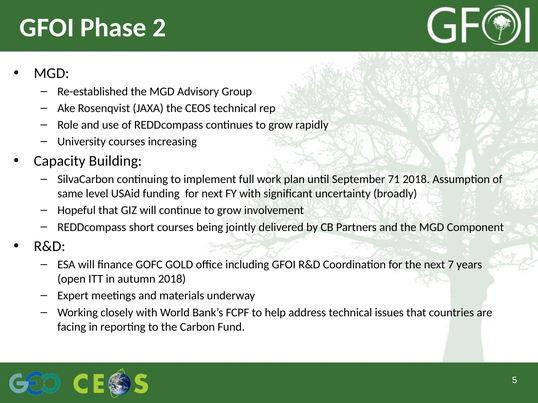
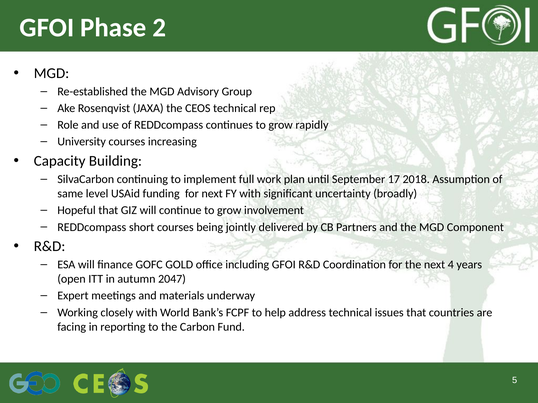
71: 71 -> 17 (394, 180)
7: 7 -> 4 (451, 265)
autumn 2018: 2018 -> 2047 (172, 279)
